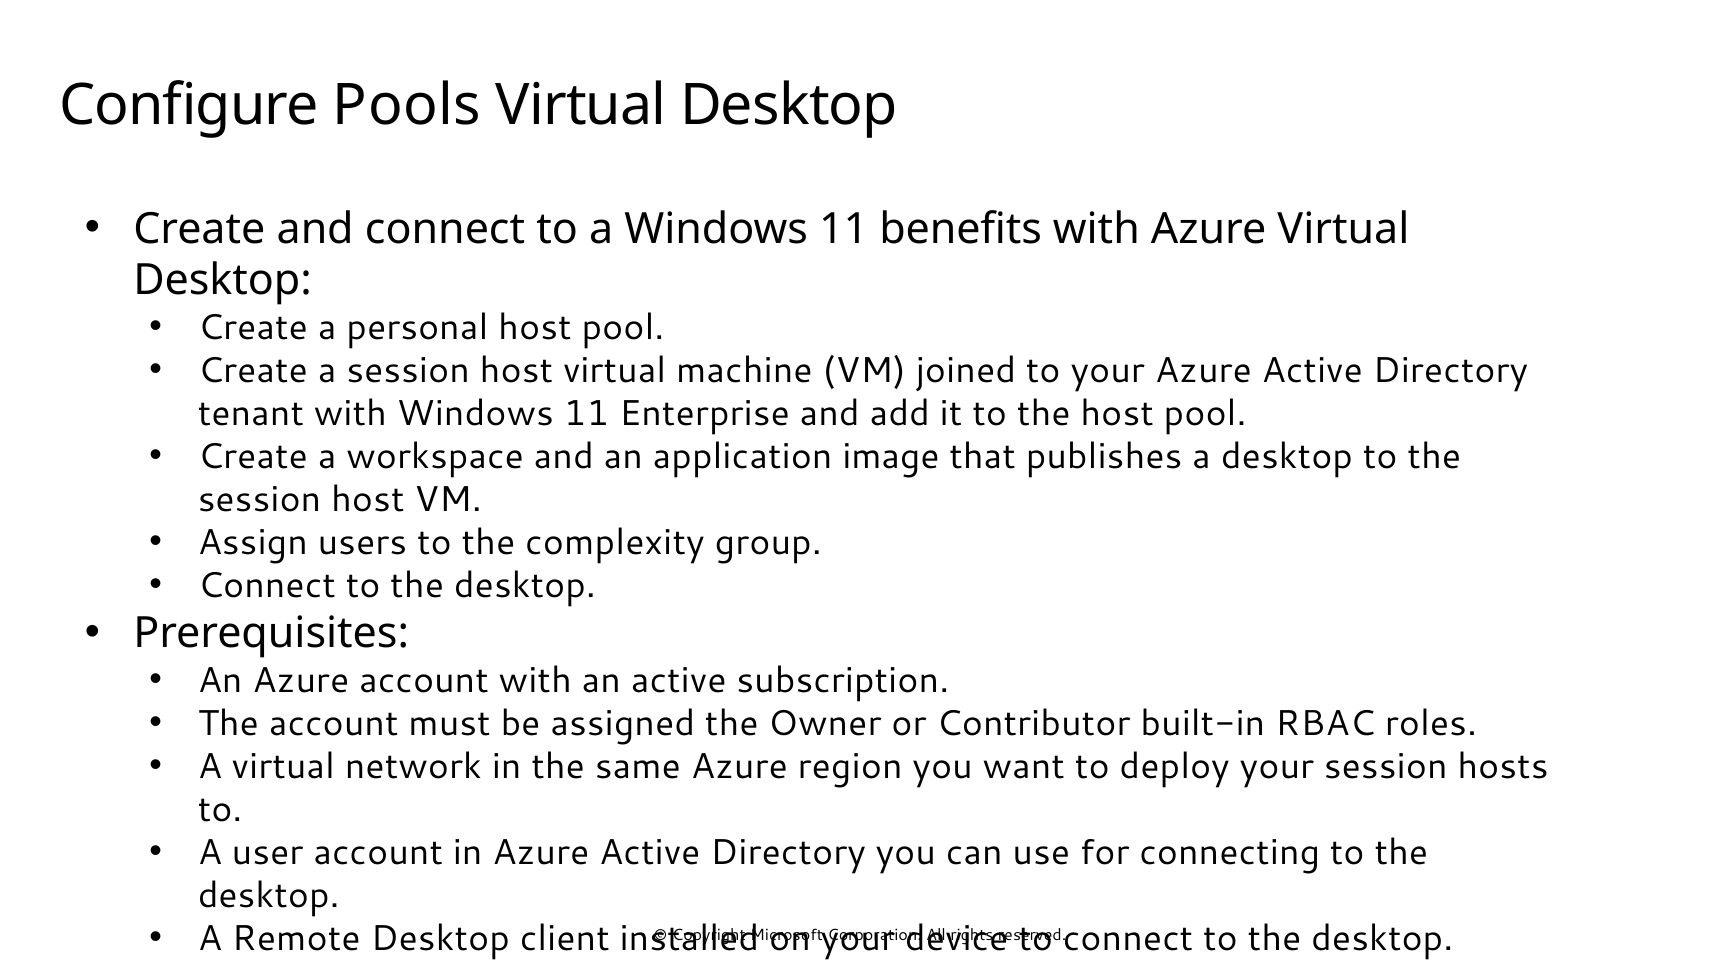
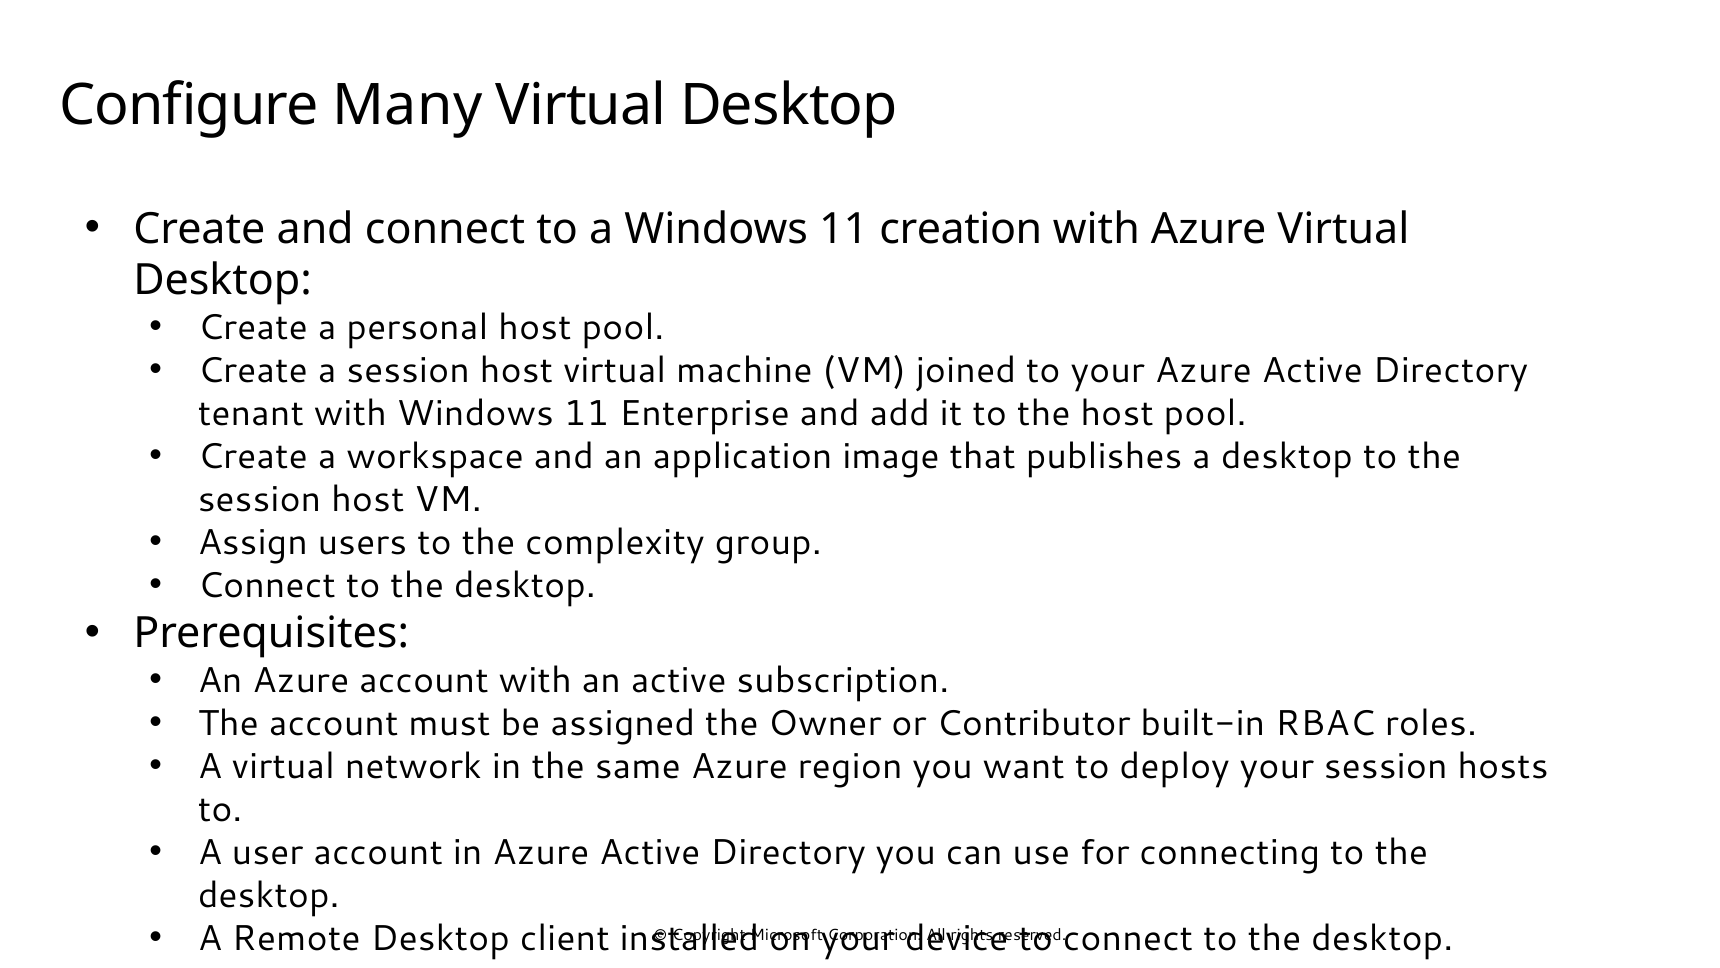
Pools: Pools -> Many (407, 106)
benefits: benefits -> creation (961, 229)
